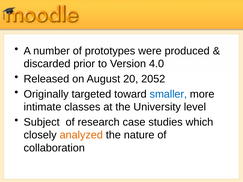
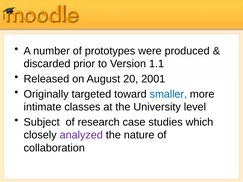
4.0: 4.0 -> 1.1 (157, 64)
2052: 2052 -> 2001 (153, 79)
analyzed colour: orange -> purple (81, 135)
